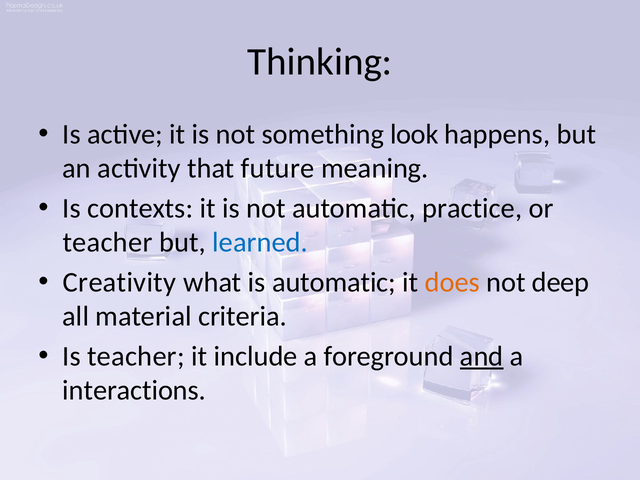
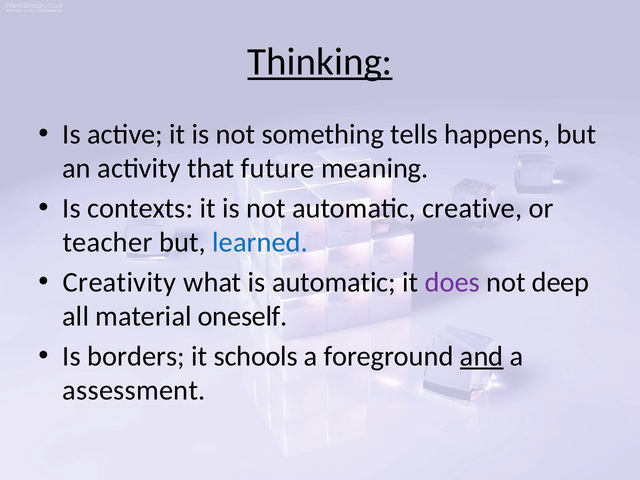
Thinking underline: none -> present (320, 62)
look: look -> tells (414, 134)
practice: practice -> creative (472, 208)
does colour: orange -> purple (452, 282)
criteria: criteria -> oneself (243, 316)
Is teacher: teacher -> borders (136, 356)
include: include -> schools (256, 356)
interactions: interactions -> assessment (134, 390)
